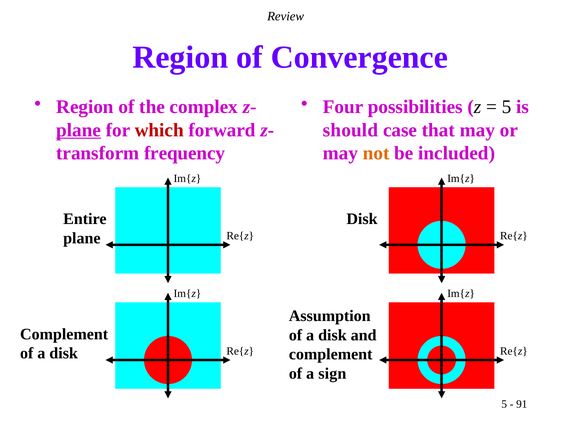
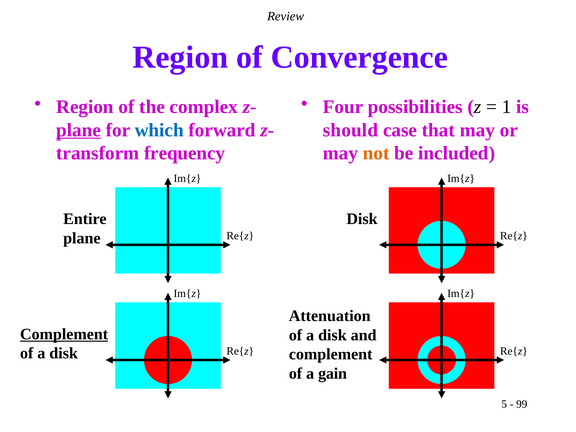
5: 5 -> 1 (507, 107)
which colour: red -> blue (159, 130)
Assumption: Assumption -> Attenuation (330, 316)
Complement underline: none -> present (64, 334)
sign: sign -> gain (333, 374)
91: 91 -> 99 (522, 404)
